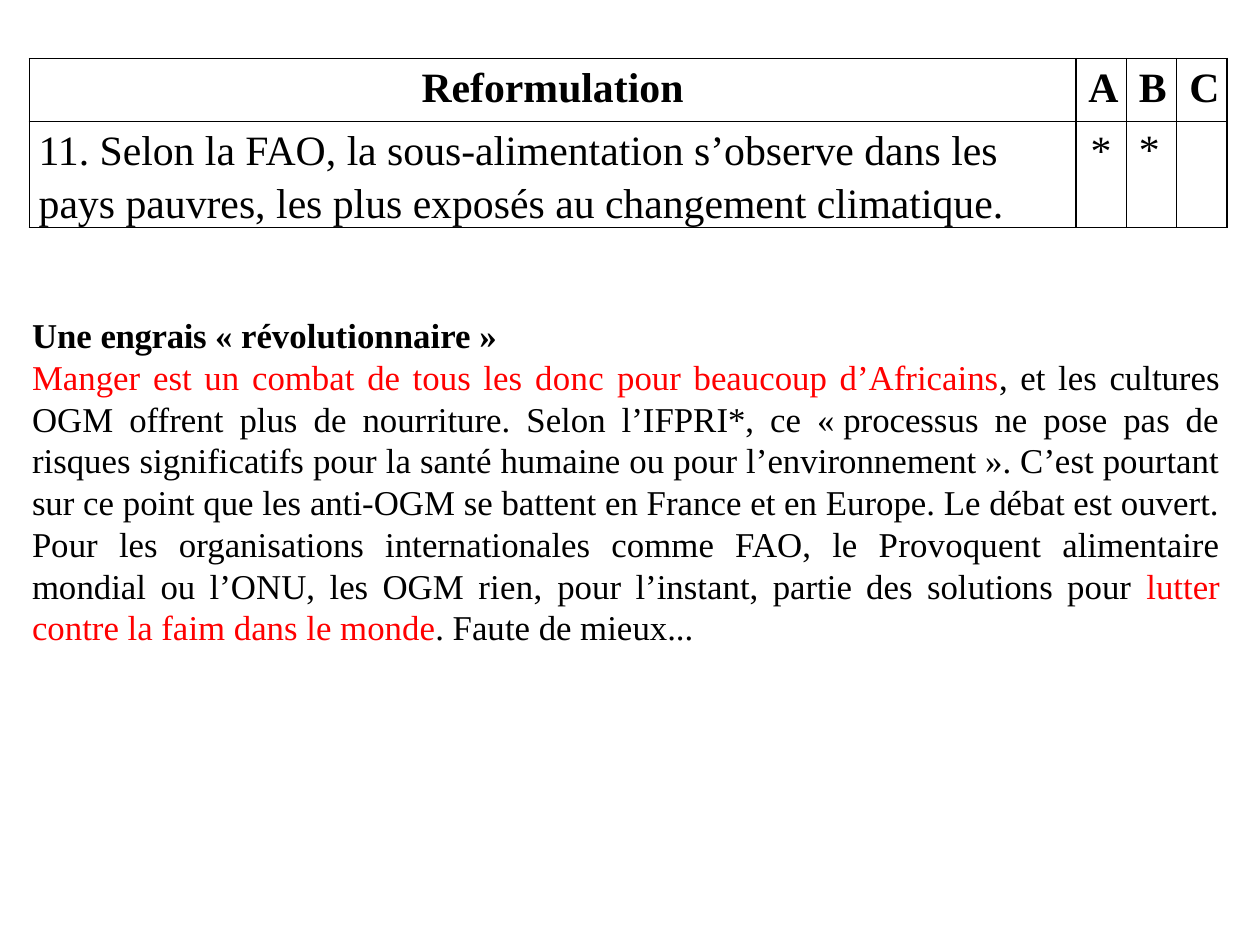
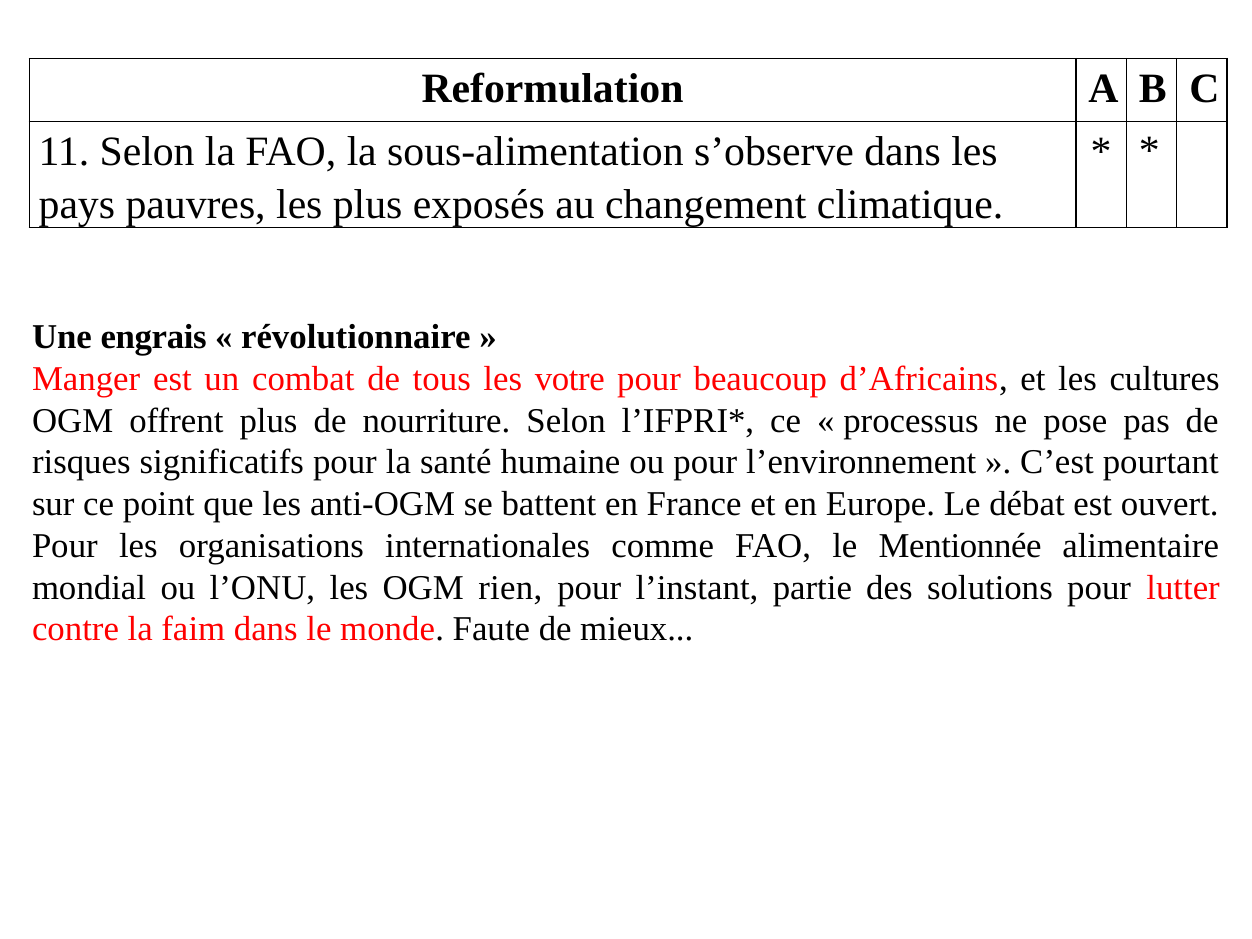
donc: donc -> votre (570, 379)
Provoquent: Provoquent -> Mentionnée (960, 546)
